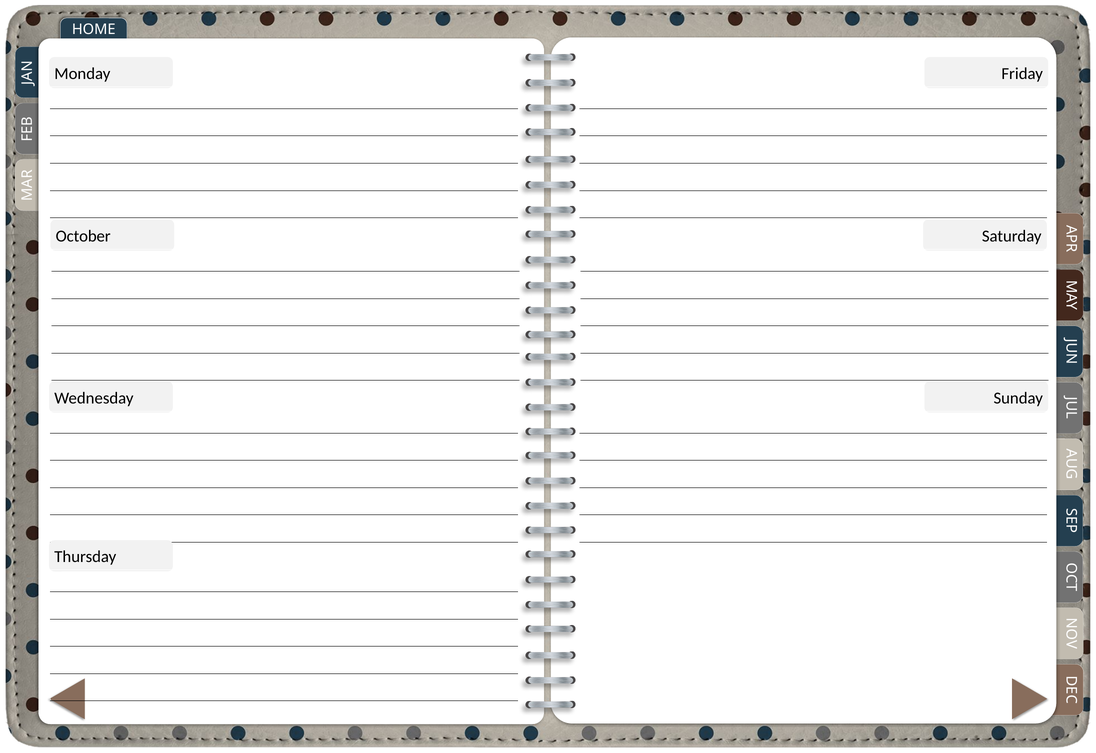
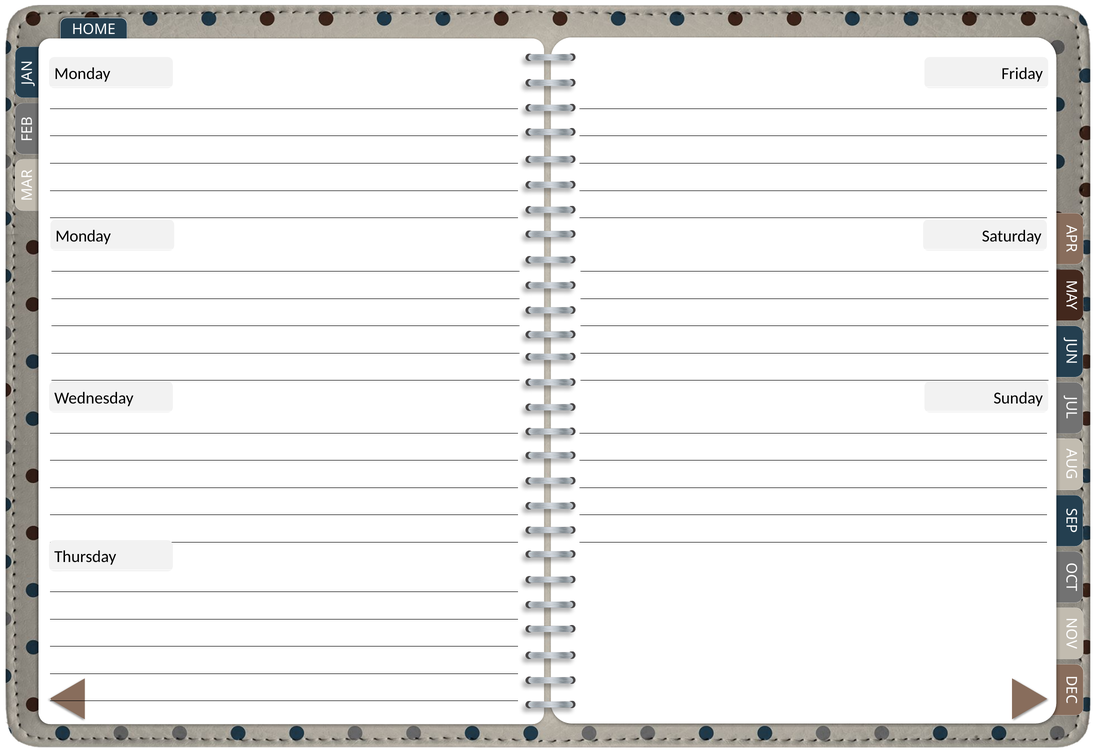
October: October -> Monday (83, 236)
